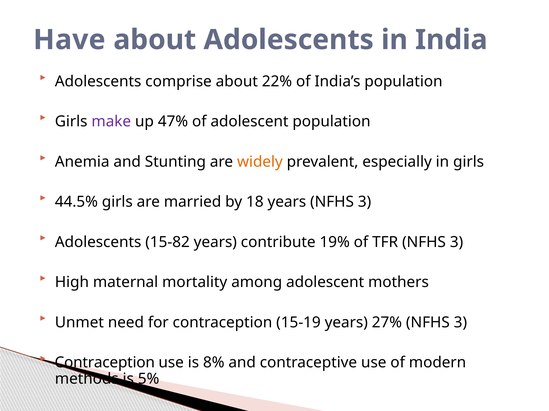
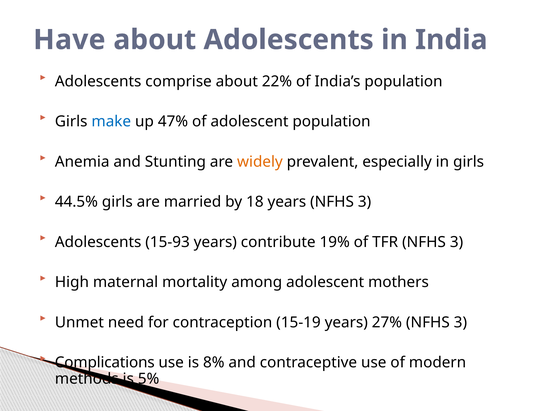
make colour: purple -> blue (111, 122)
15-82: 15-82 -> 15-93 (168, 242)
Contraception: Contraception -> Complications (105, 363)
